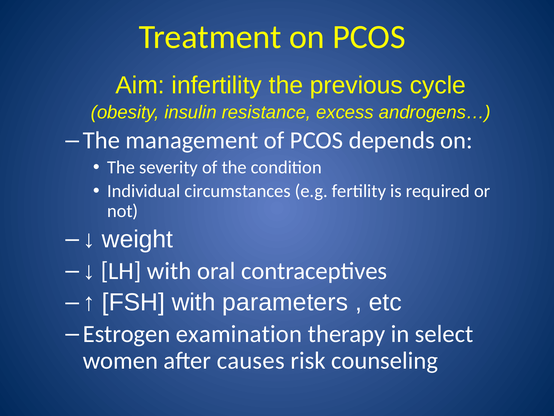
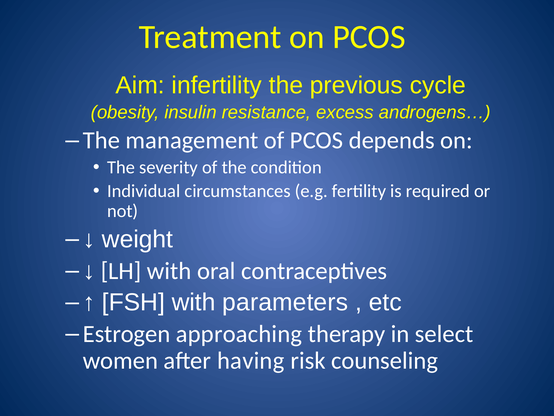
examination: examination -> approaching (239, 334)
causes: causes -> having (251, 360)
